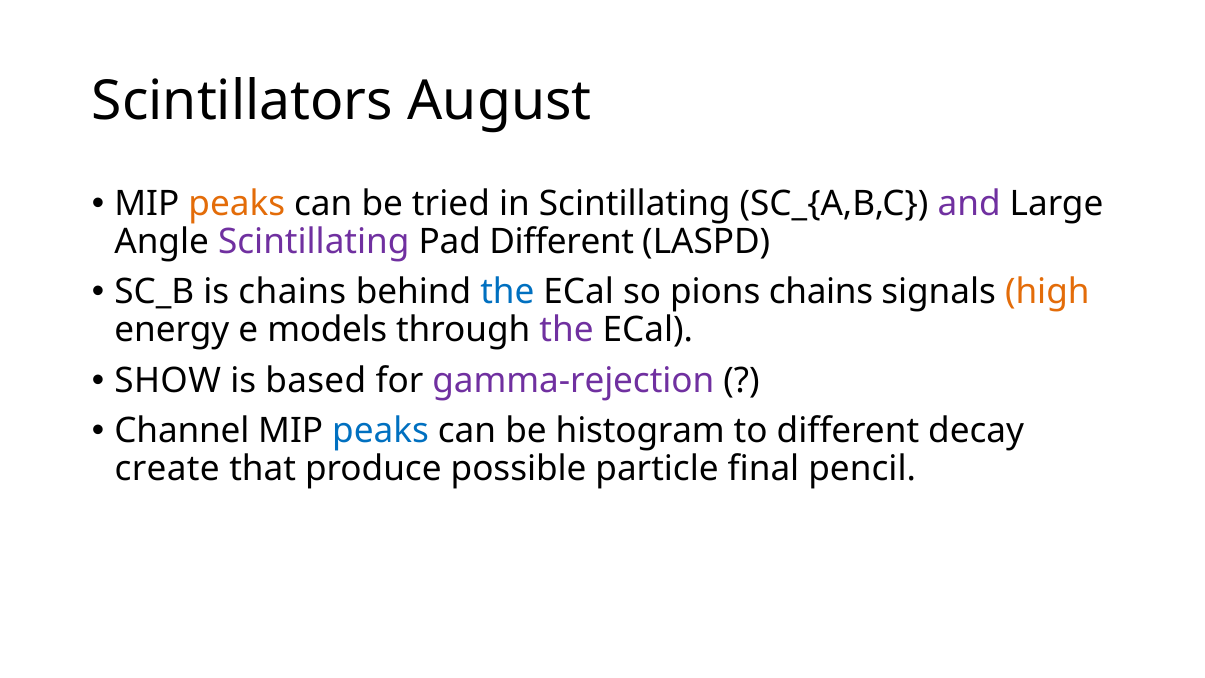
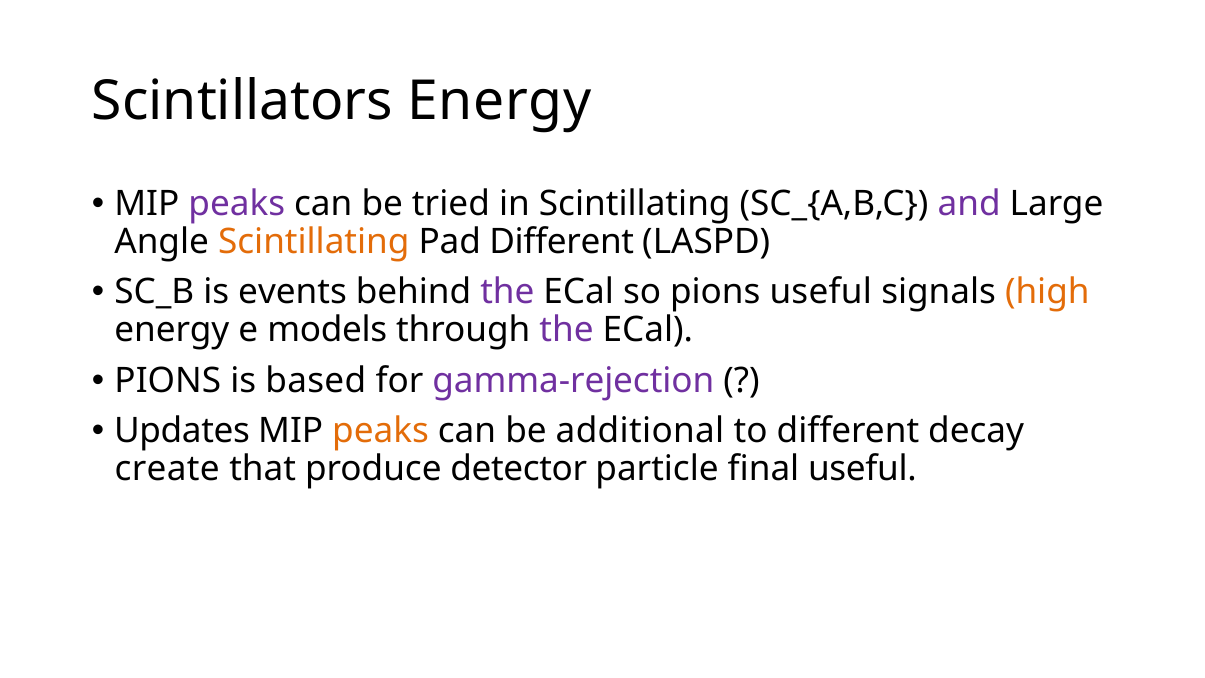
Scintillators August: August -> Energy (499, 101)
peaks colour: orange -> purple (237, 204)
Scintillating colour: purple -> orange (314, 242)
is chains: chains -> events (293, 292)
the colour: blue -> purple (507, 292)
pions chains: chains -> useful (821, 292)
SHOW: SHOW -> PIONS (168, 381)
Channel: Channel -> Updates (182, 431)
peaks colour: blue -> orange (381, 431)
histogram: histogram -> additional (640, 431)
possible: possible -> detector (519, 469)
final pencil: pencil -> useful (862, 469)
